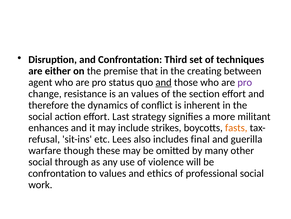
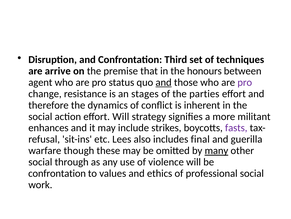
either: either -> arrive (58, 71)
creating: creating -> honours (204, 71)
an values: values -> stages (145, 93)
section: section -> parties (204, 93)
effort Last: Last -> Will (121, 116)
fasts colour: orange -> purple (236, 127)
many underline: none -> present (216, 150)
